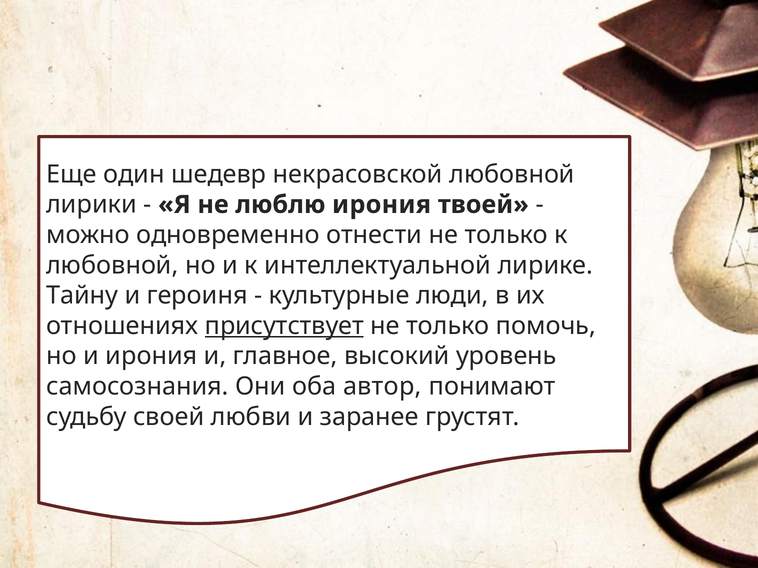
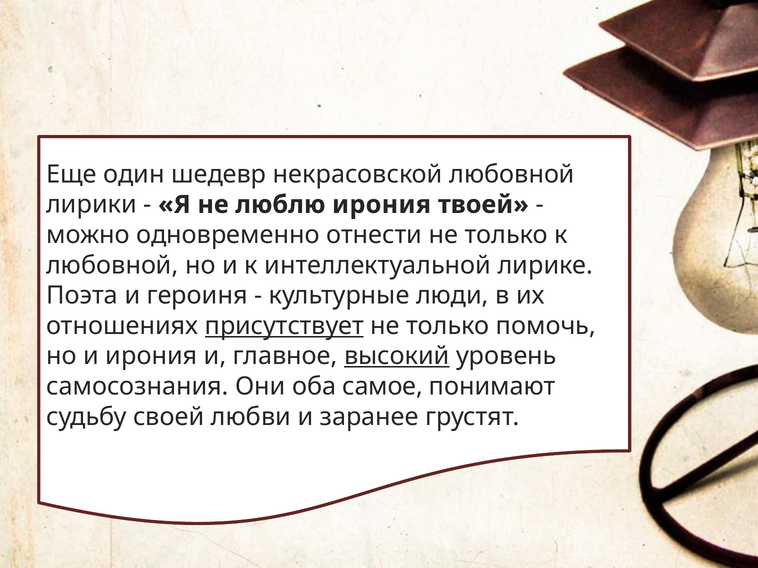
Тайну: Тайну -> Поэта (82, 296)
высокий underline: none -> present (397, 356)
автор: автор -> самое (383, 387)
